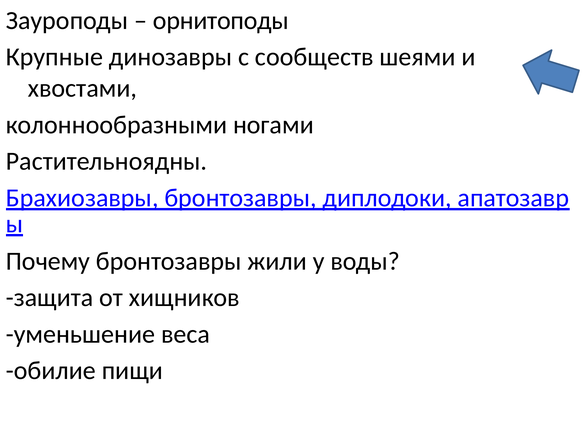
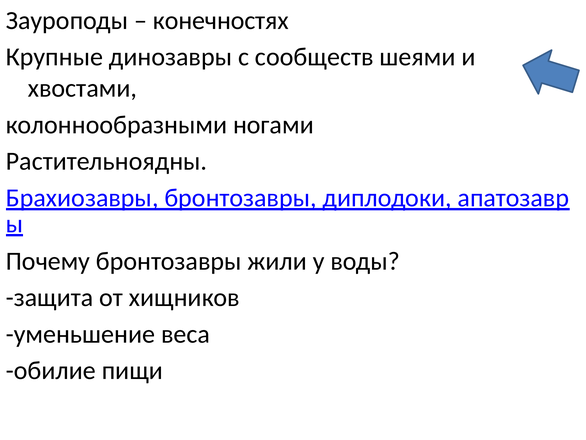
орнитоподы: орнитоподы -> конечностях (221, 20)
